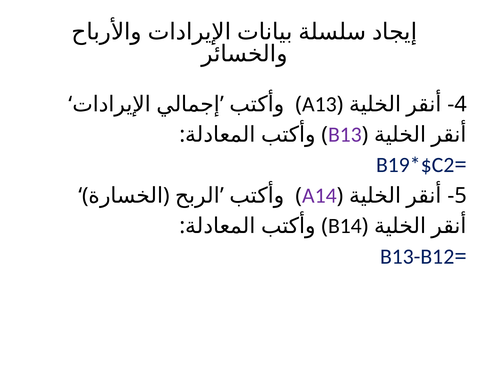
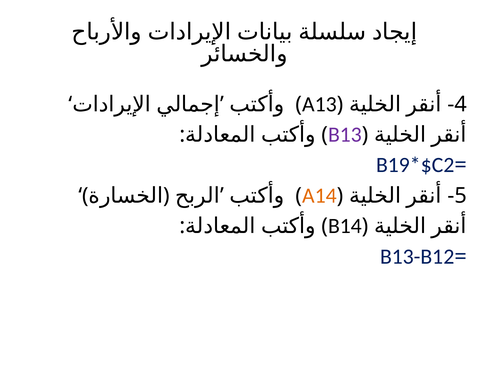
A14 colour: purple -> orange (319, 195)
